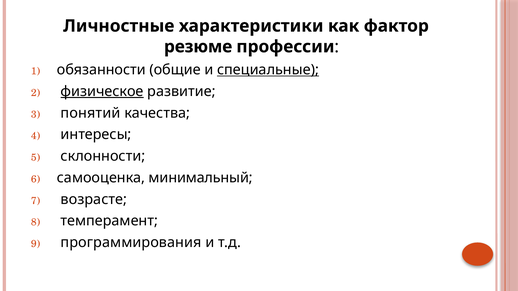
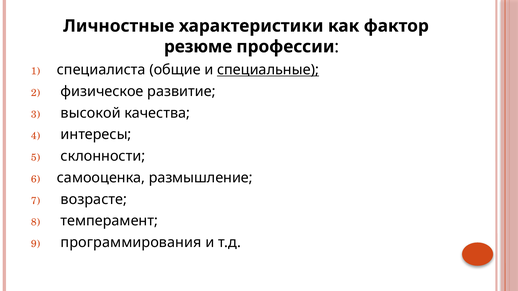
обязанности: обязанности -> специалиста (101, 70)
физическое underline: present -> none (102, 91)
понятий: понятий -> высокой (91, 113)
минимальный: минимальный -> размышление (201, 178)
